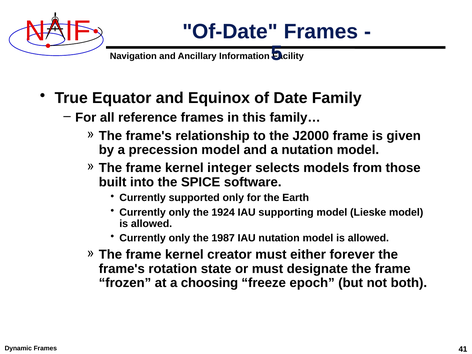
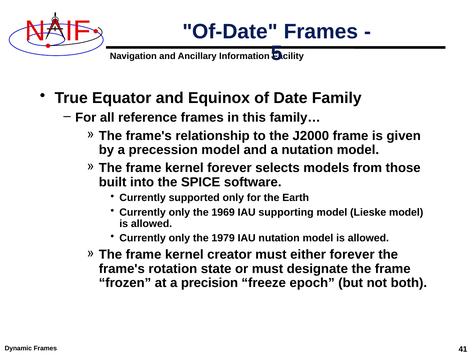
kernel integer: integer -> forever (229, 168)
1924: 1924 -> 1969 (223, 212)
1987: 1987 -> 1979 (223, 238)
choosing: choosing -> precision (209, 283)
